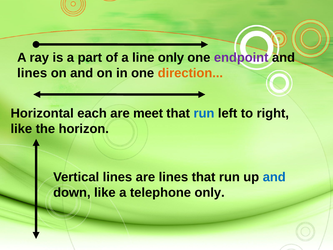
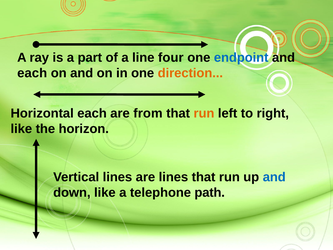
line only: only -> four (171, 57)
endpoint colour: purple -> blue (241, 57)
lines: lines -> each (32, 73)
meet: meet -> from (148, 113)
run colour: blue -> orange (204, 113)
telephone only: only -> path (210, 192)
